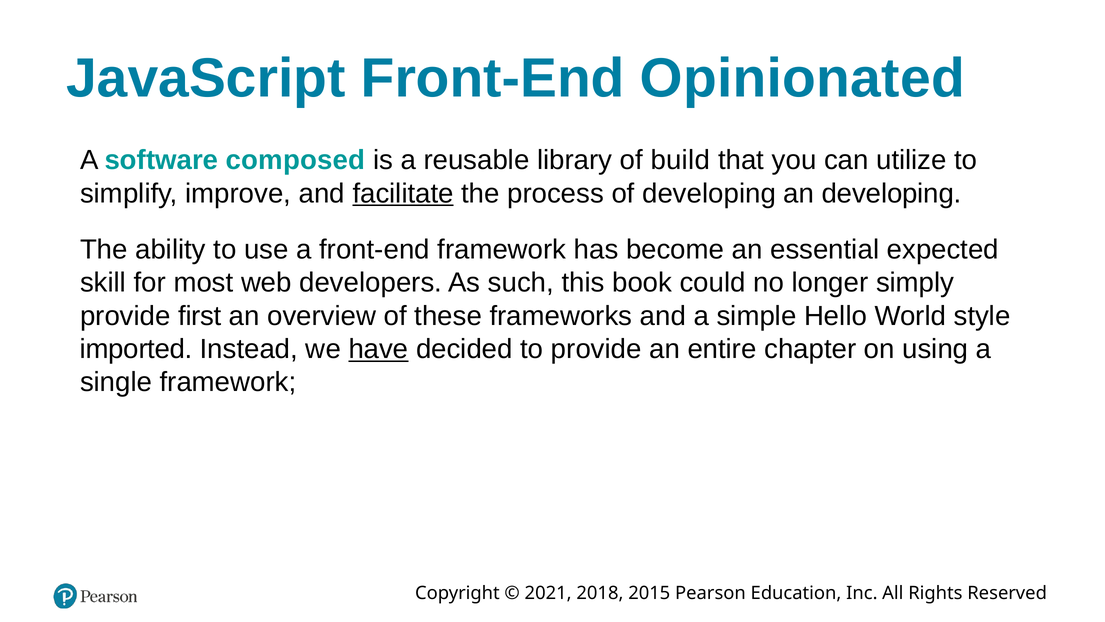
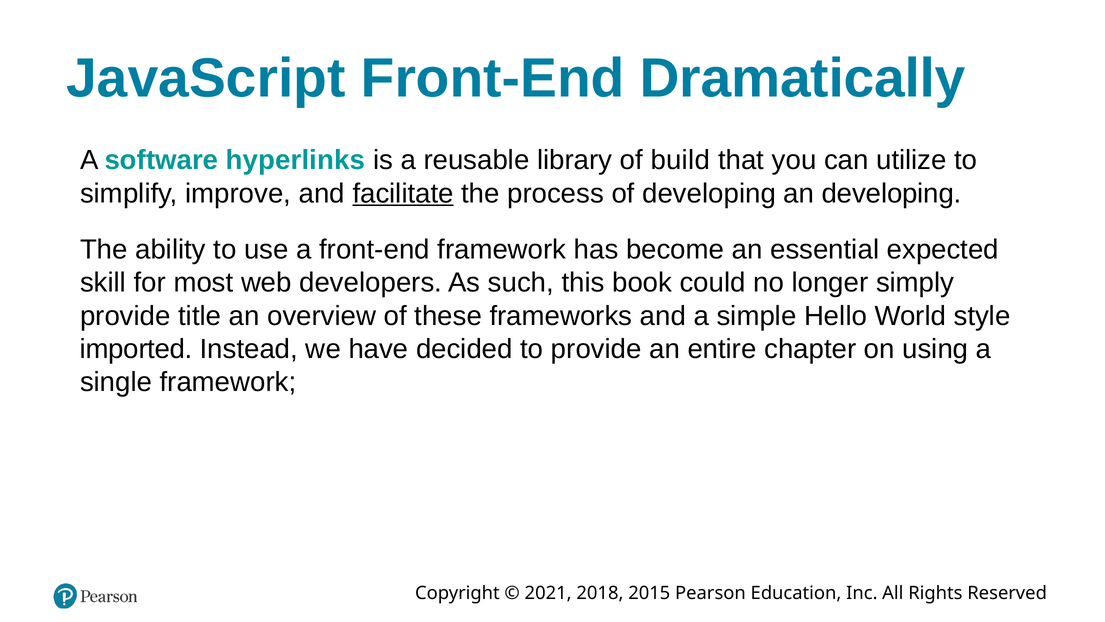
Opinionated: Opinionated -> Dramatically (803, 79)
composed: composed -> hyperlinks (295, 160)
first: first -> title (200, 316)
have underline: present -> none (378, 349)
